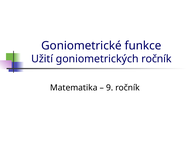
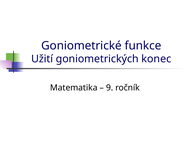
goniometrických ročník: ročník -> konec (156, 59)
